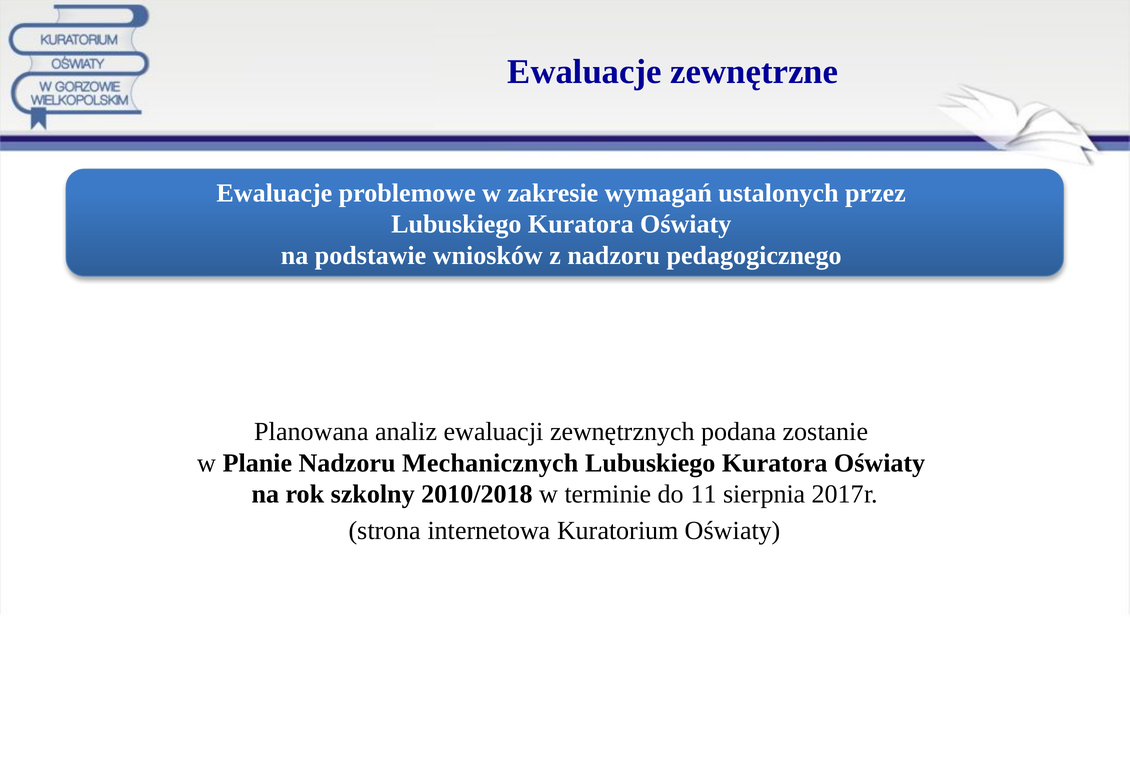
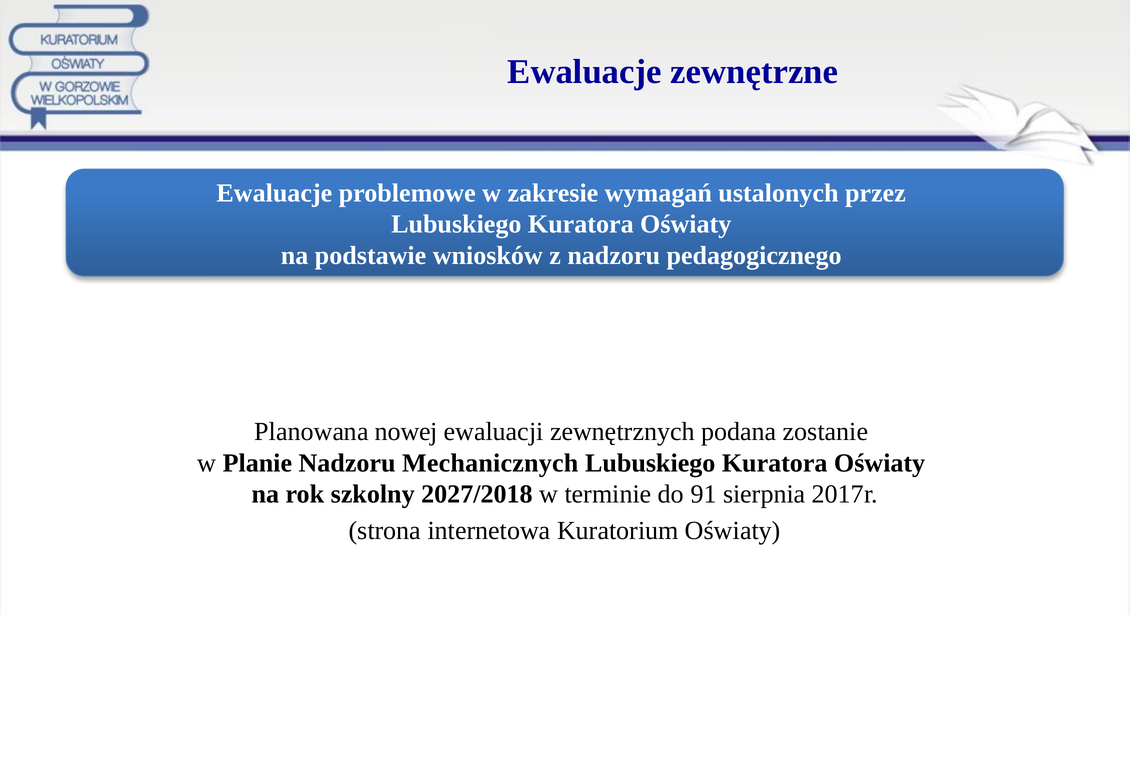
analiz: analiz -> nowej (406, 432)
2010/2018: 2010/2018 -> 2027/2018 (477, 494)
11: 11 -> 91 (704, 494)
